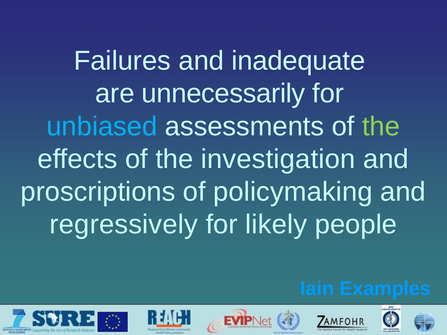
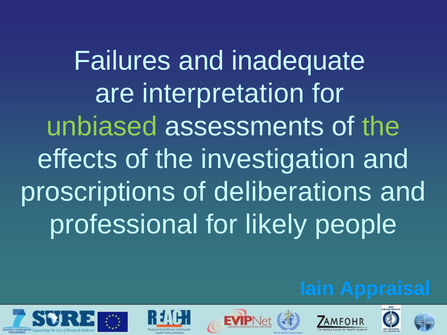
unnecessarily: unnecessarily -> interpretation (223, 94)
unbiased colour: light blue -> light green (102, 126)
policymaking: policymaking -> deliberations (293, 192)
regressively: regressively -> professional (124, 225)
Examples: Examples -> Appraisal (385, 289)
